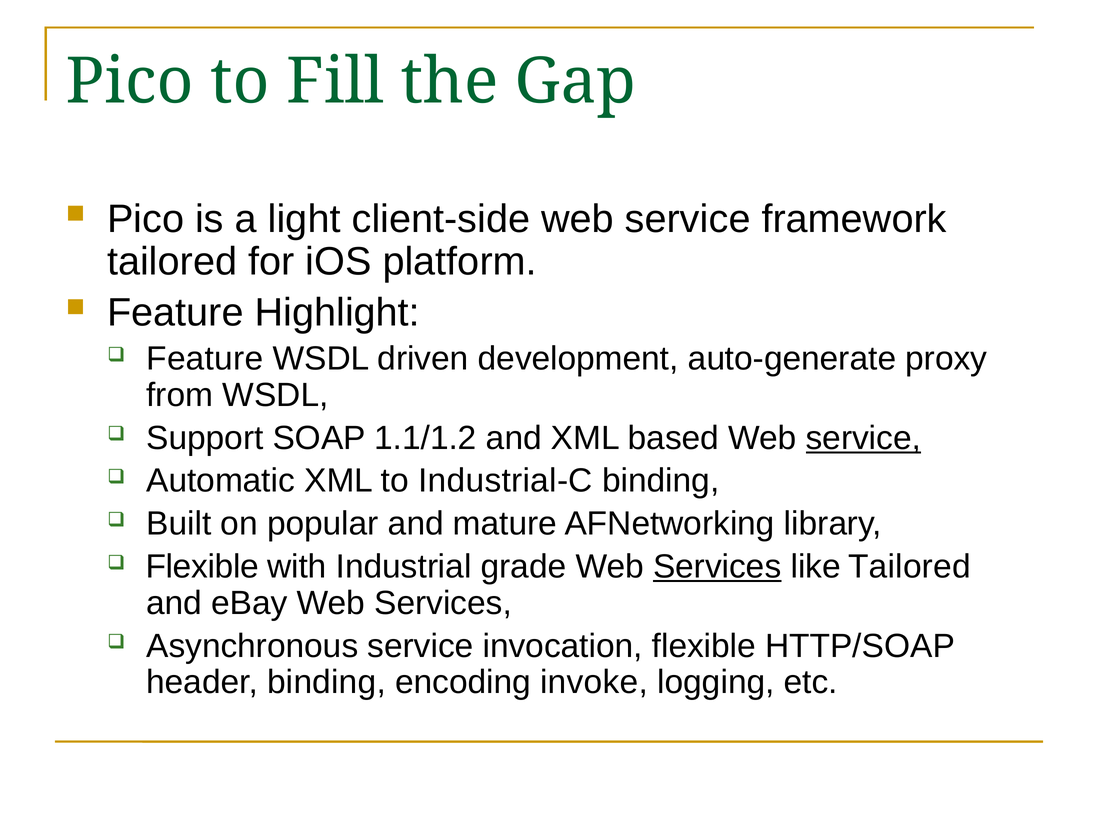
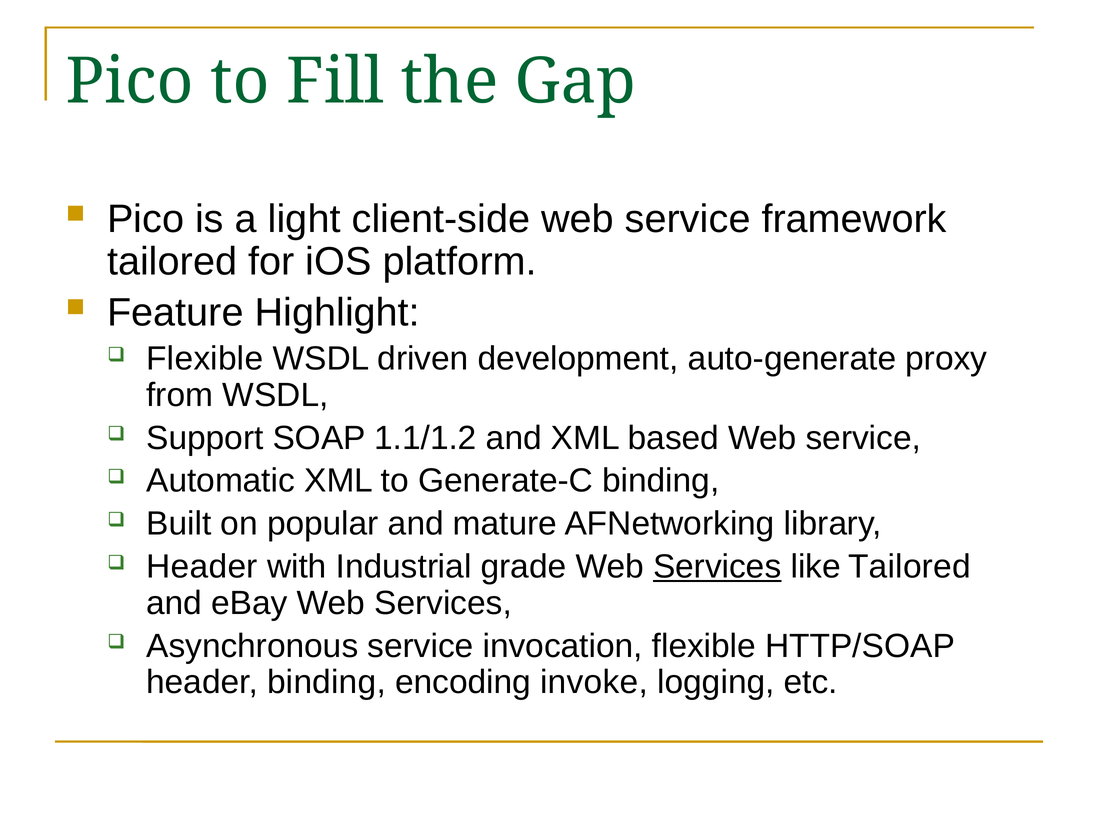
Feature: Feature -> Flexible (205, 359)
service underline: present -> none (863, 438)
Industrial-C: Industrial-C -> Generate-C (506, 481)
Flexible: Flexible -> Header (202, 566)
